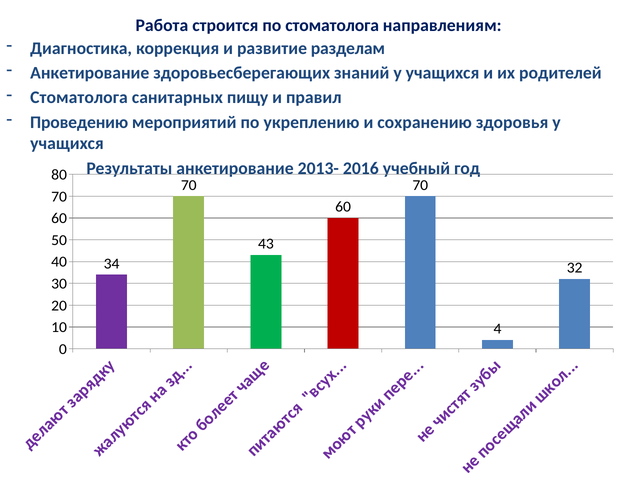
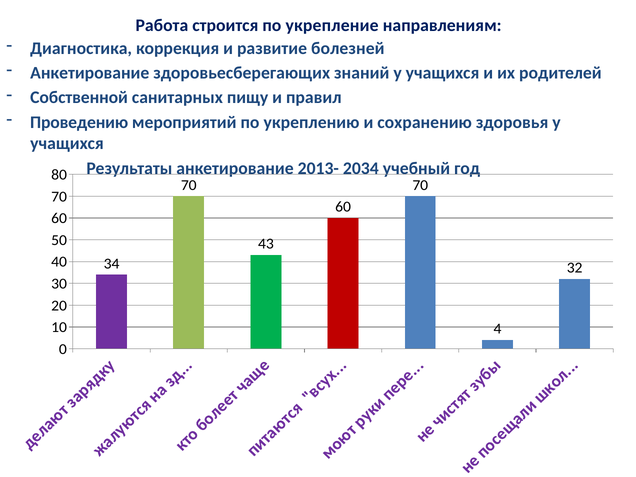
по стоматолога: стоматолога -> укрепление (332, 25)
разделам: разделам -> болезней (348, 48)
Стоматолога: Стоматолога -> Собственной (79, 98)
2016: 2016 -> 2034 (361, 168)
